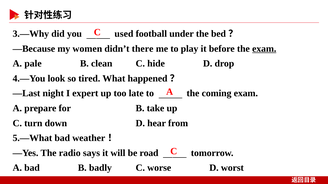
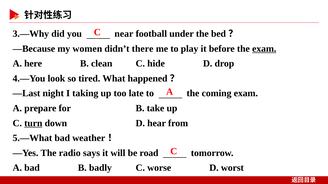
used: used -> near (124, 34)
pale: pale -> here (33, 64)
expert: expert -> taking (85, 94)
turn underline: none -> present (33, 123)
